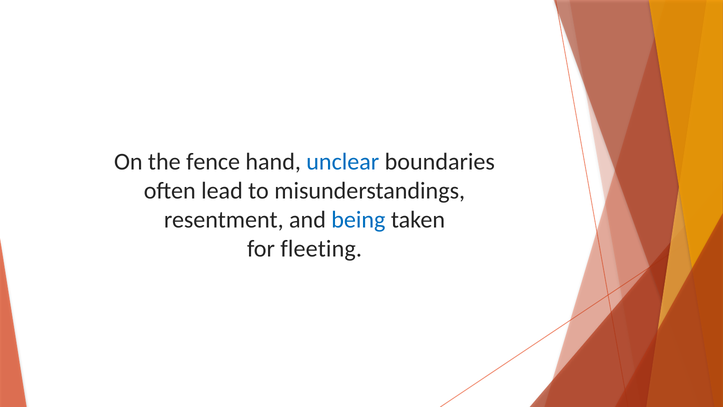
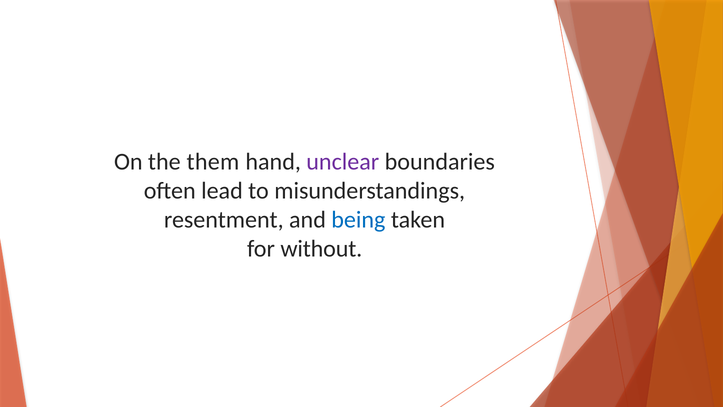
fence: fence -> them (213, 162)
unclear colour: blue -> purple (343, 162)
fleeting: fleeting -> without (321, 248)
